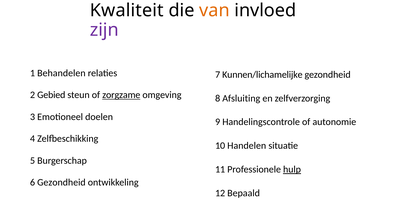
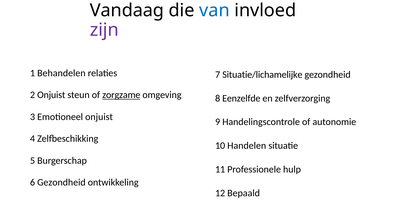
Kwaliteit: Kwaliteit -> Vandaag (127, 10)
van colour: orange -> blue (214, 10)
Kunnen/lichamelijke: Kunnen/lichamelijke -> Situatie/lichamelijke (262, 74)
2 Gebied: Gebied -> Onjuist (51, 95)
Afsluiting: Afsluiting -> Eenzelfde (241, 98)
Emotioneel doelen: doelen -> onjuist (99, 117)
hulp underline: present -> none (292, 169)
